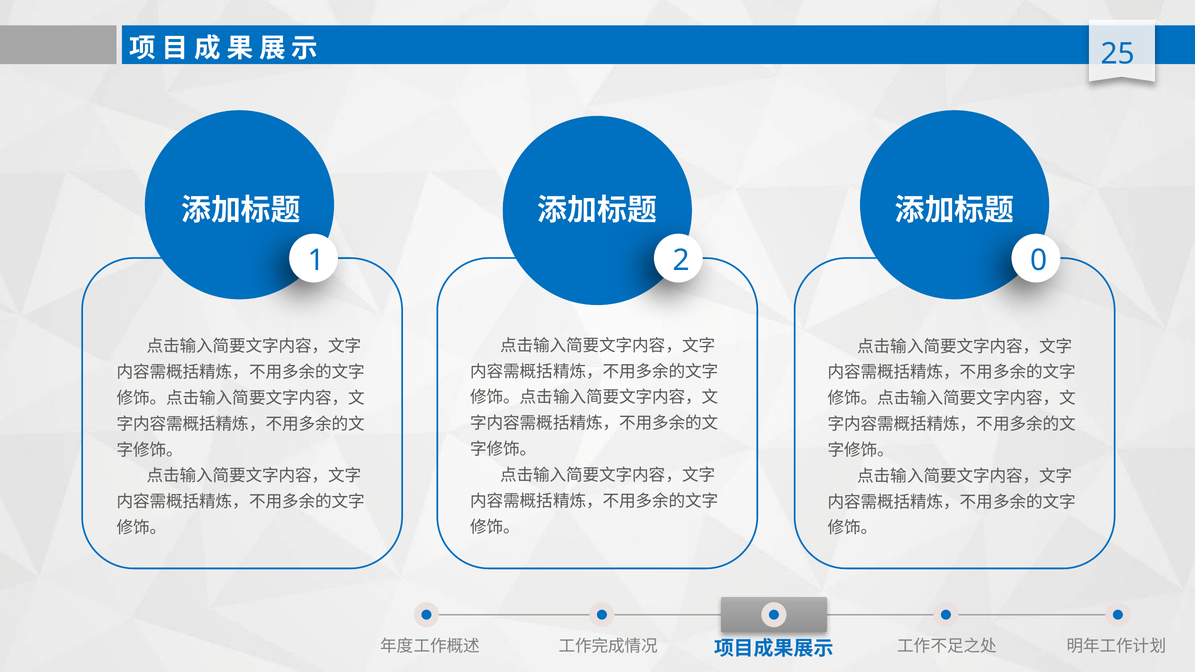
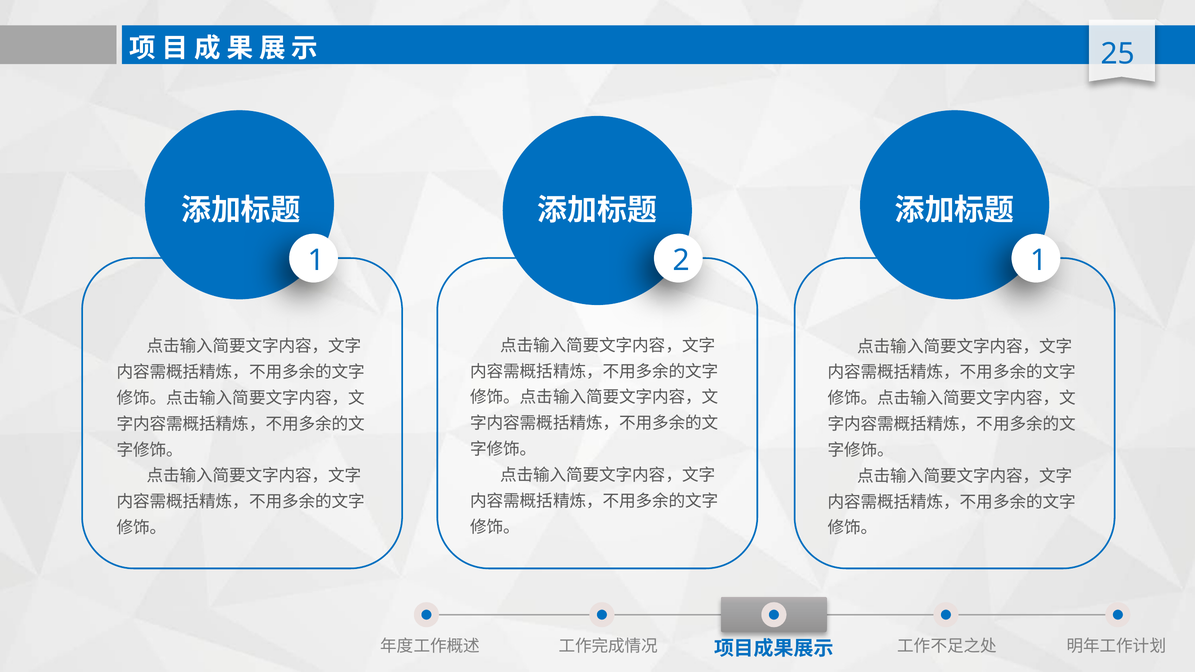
2 0: 0 -> 1 (1039, 260)
